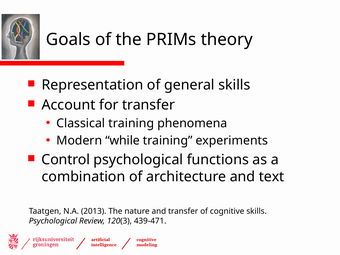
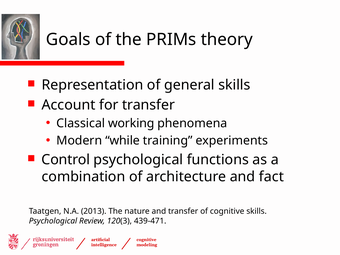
Classical training: training -> working (131, 123)
text: text -> fact (271, 177)
